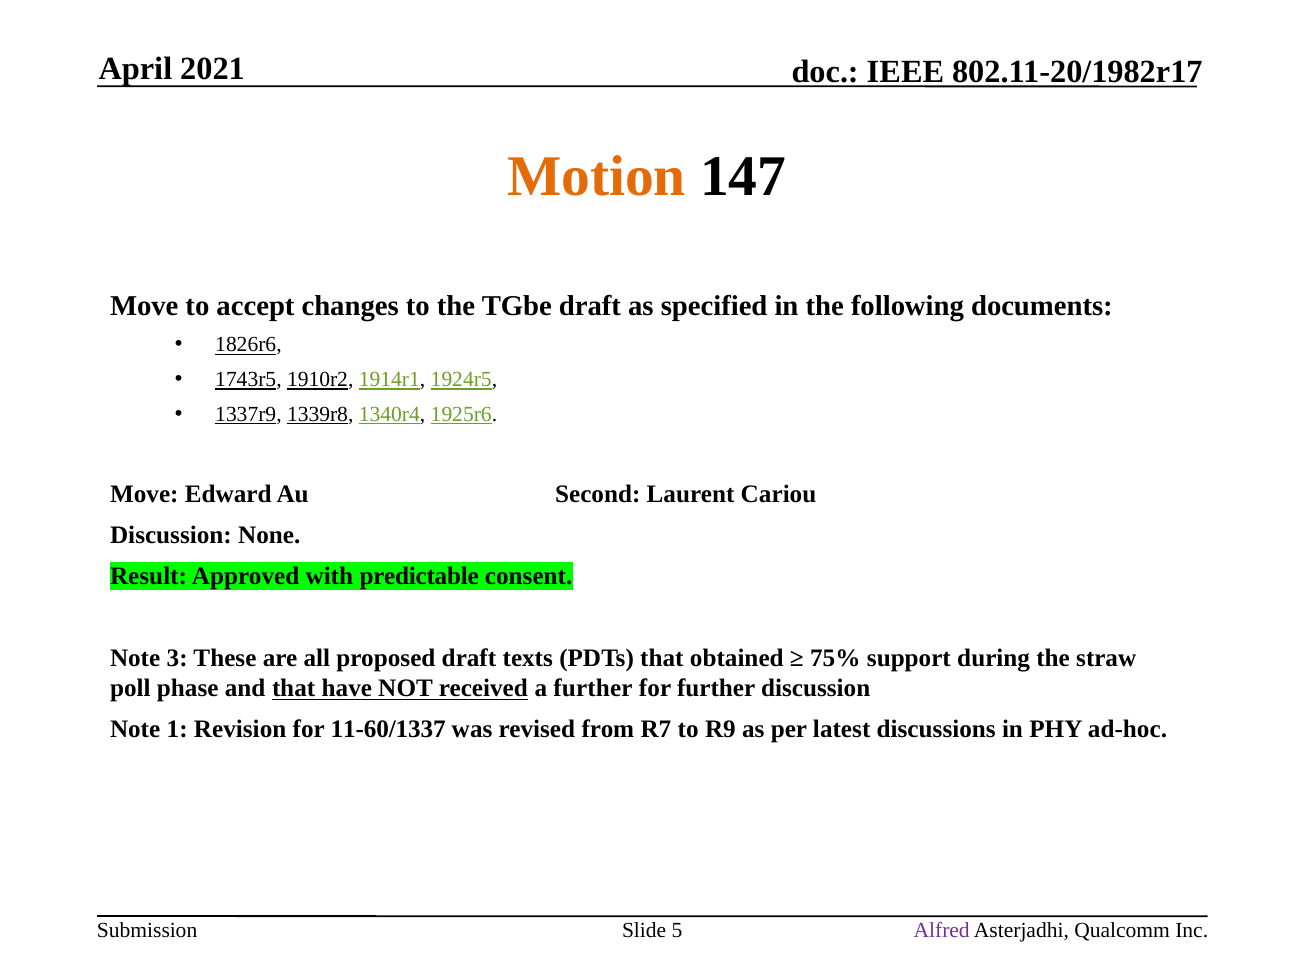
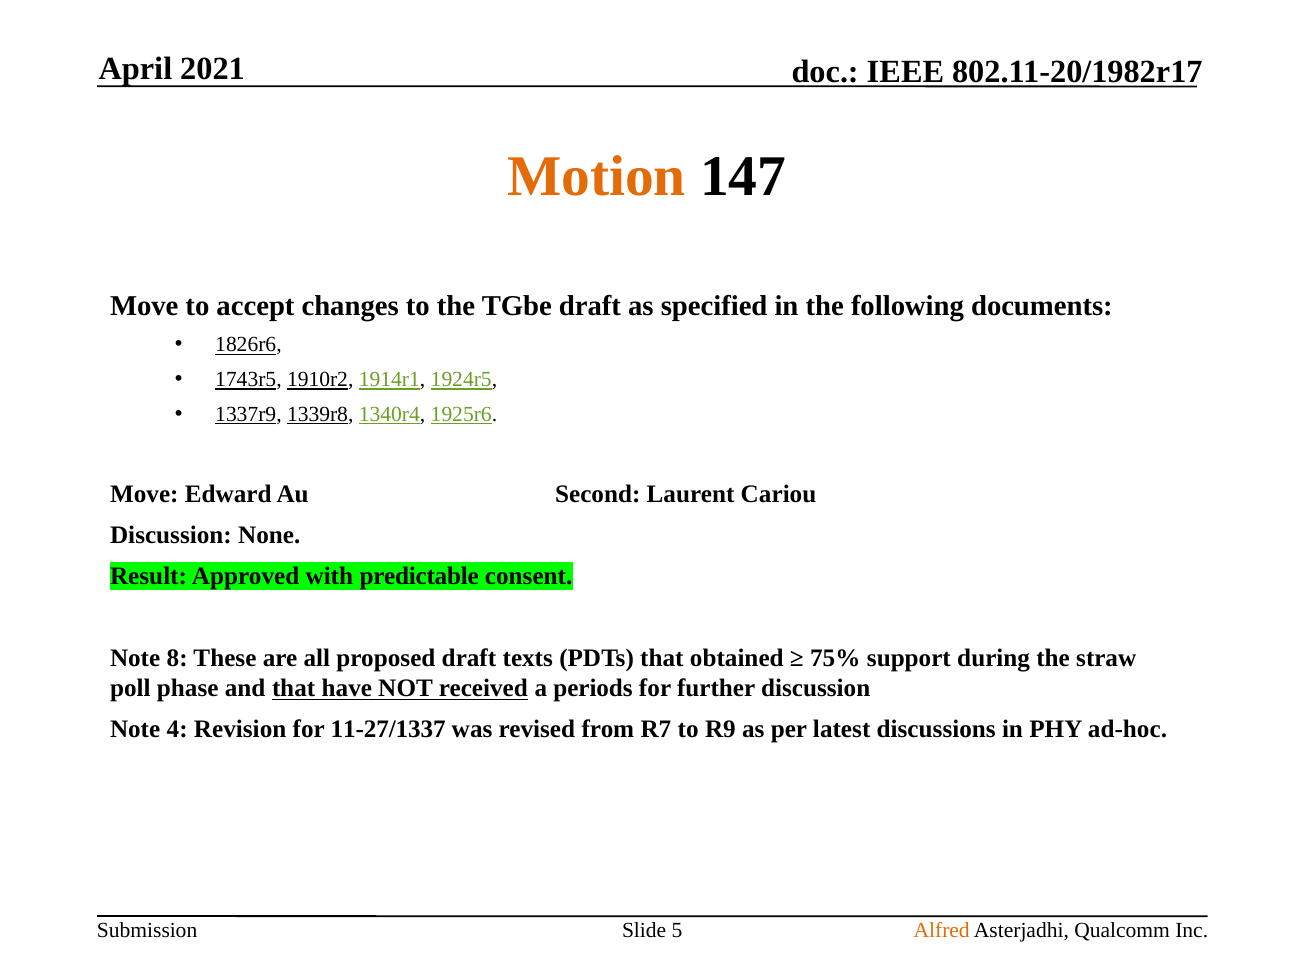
3: 3 -> 8 (177, 659)
a further: further -> periods (593, 689)
1: 1 -> 4 (177, 730)
11-60/1337: 11-60/1337 -> 11-27/1337 (388, 730)
Alfred colour: purple -> orange (942, 931)
